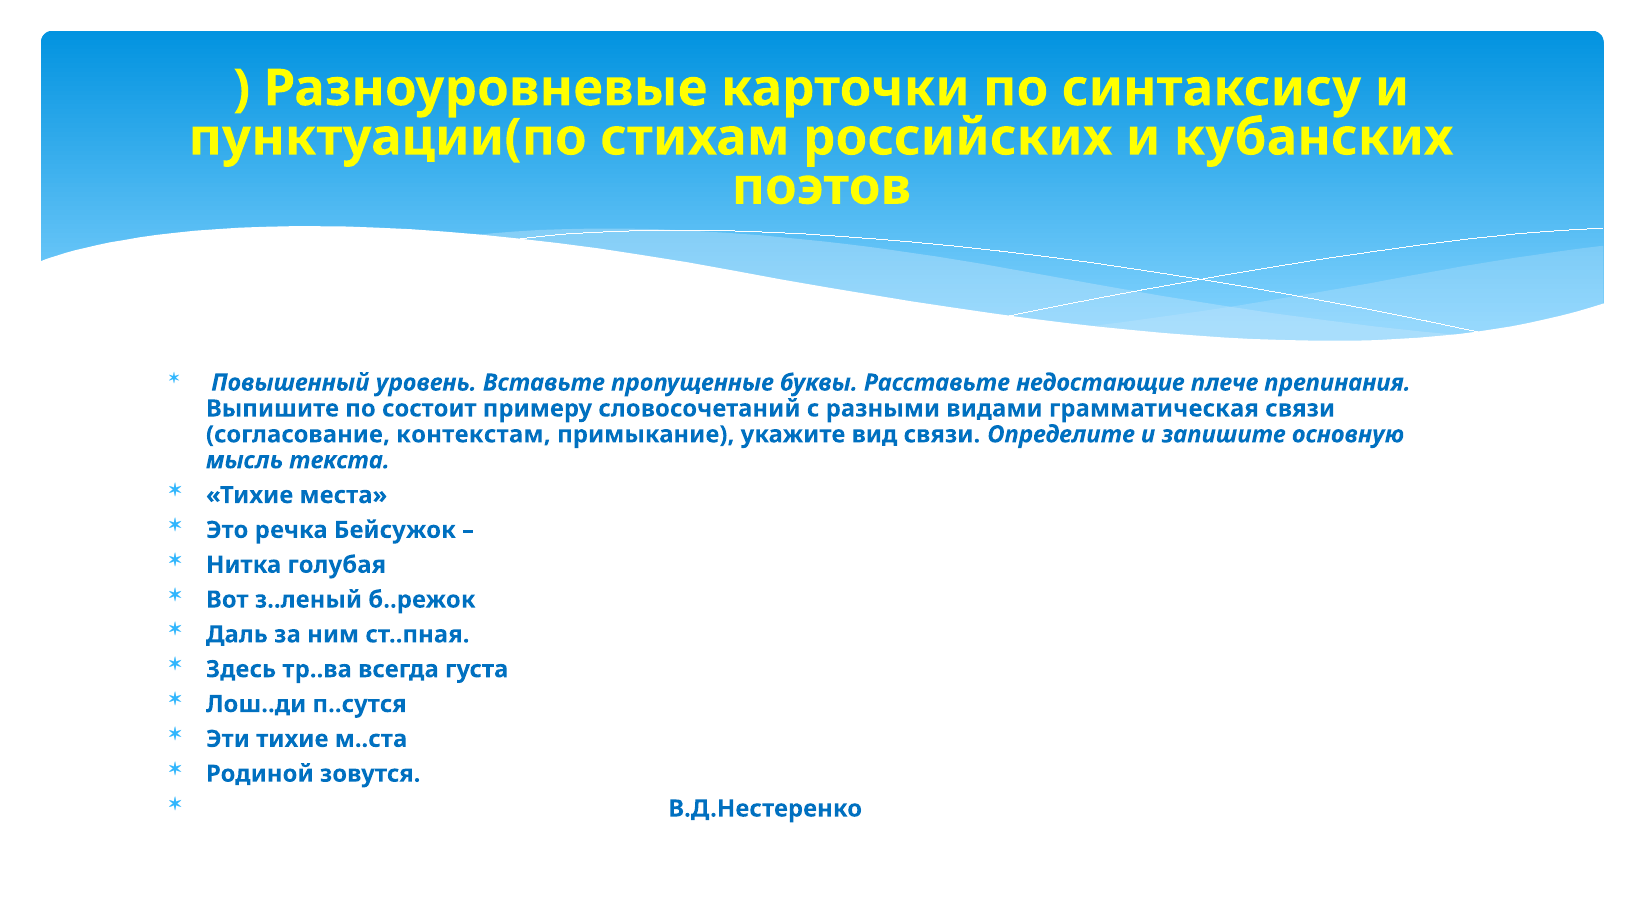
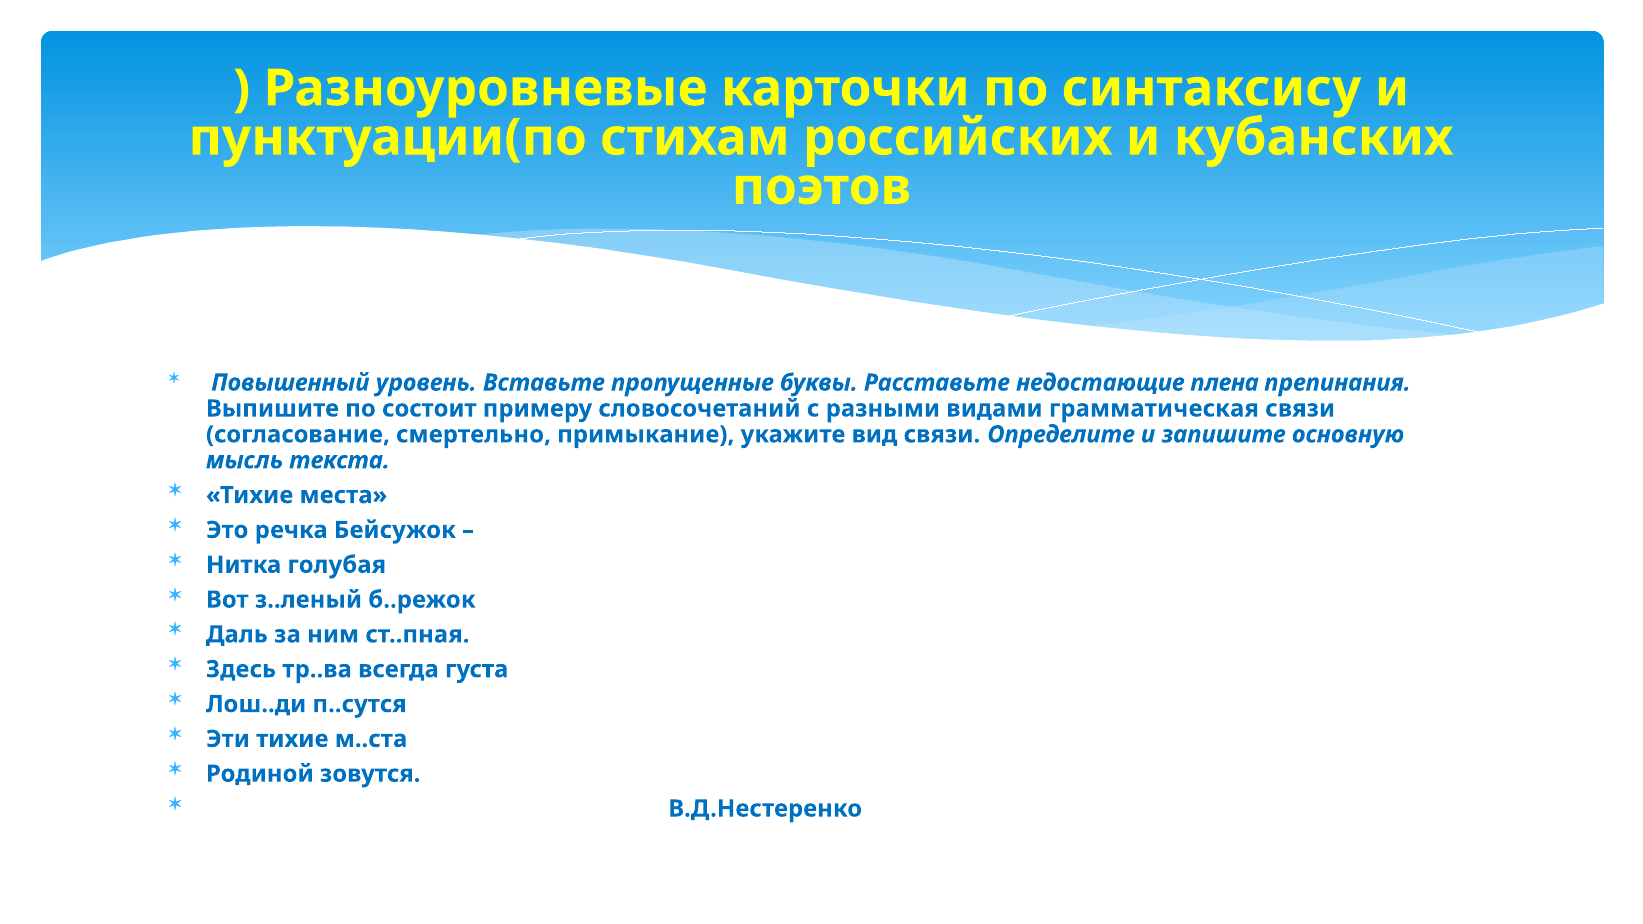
плече: плече -> плена (1225, 383)
контекстам: контекстам -> смертельно (473, 435)
